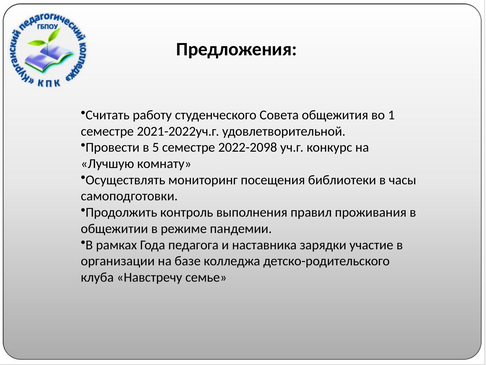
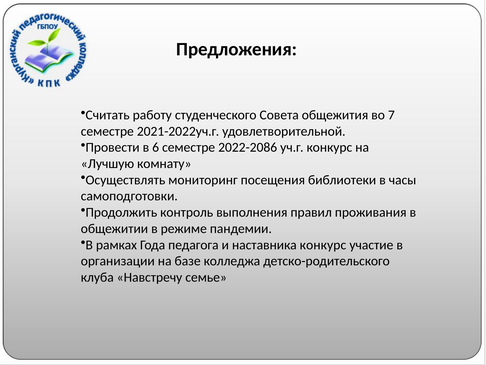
1: 1 -> 7 (391, 115)
5: 5 -> 6 (156, 147)
2022-2098: 2022-2098 -> 2022-2086 (248, 147)
наставника зарядки: зарядки -> конкурс (323, 245)
